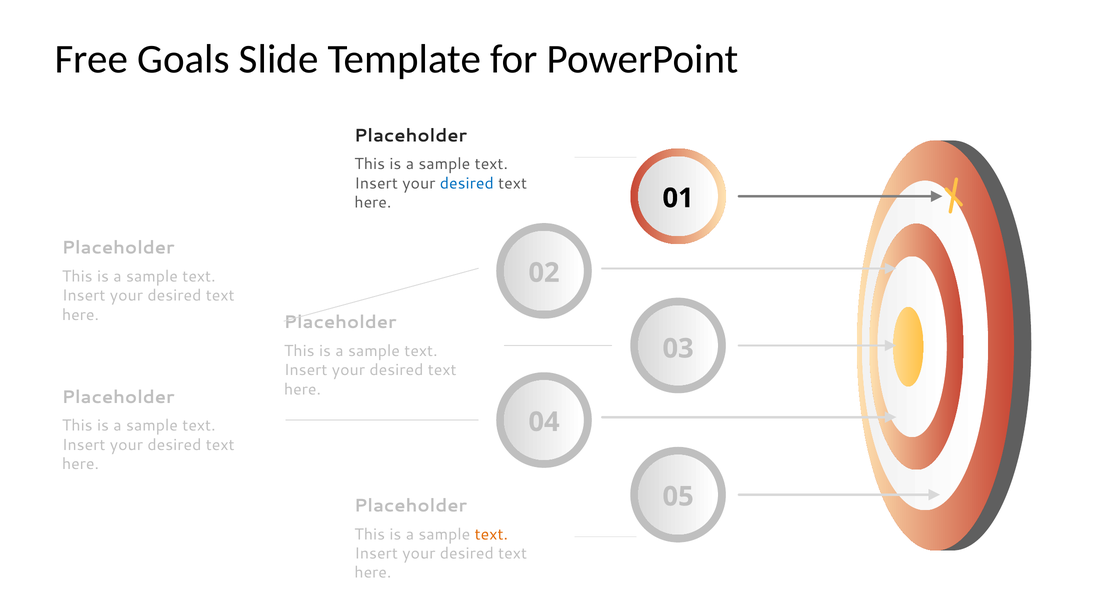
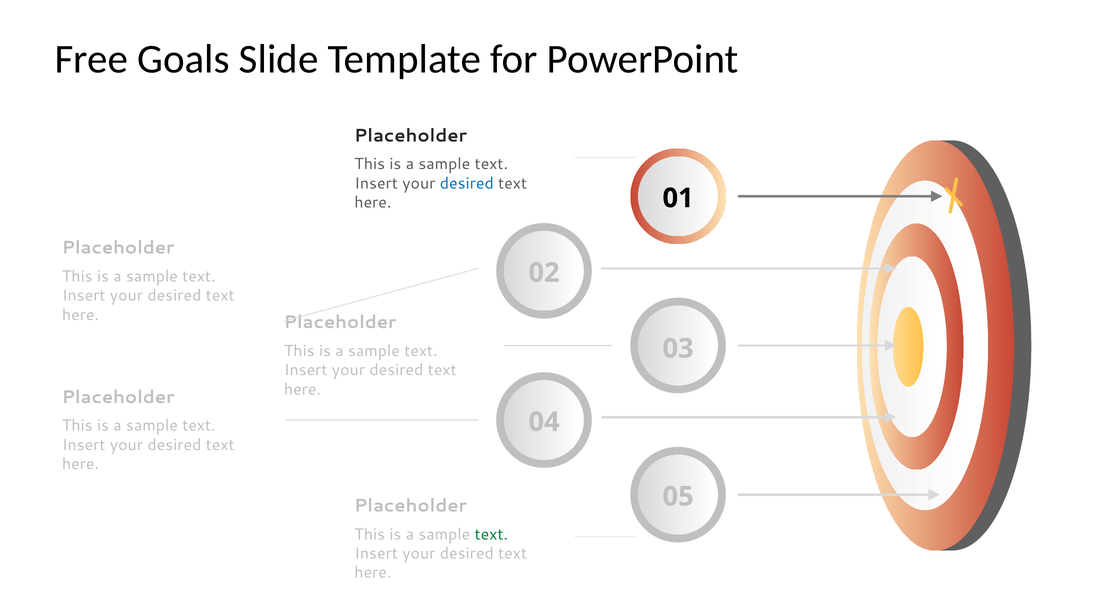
text colour: orange -> green (491, 534)
